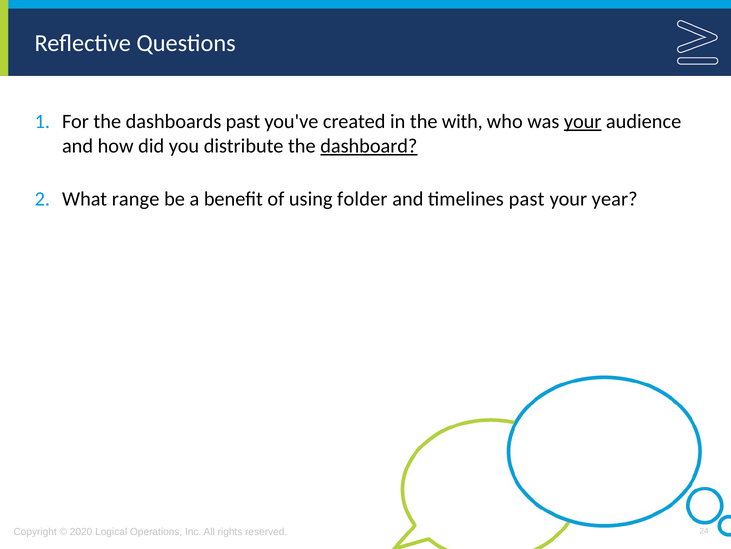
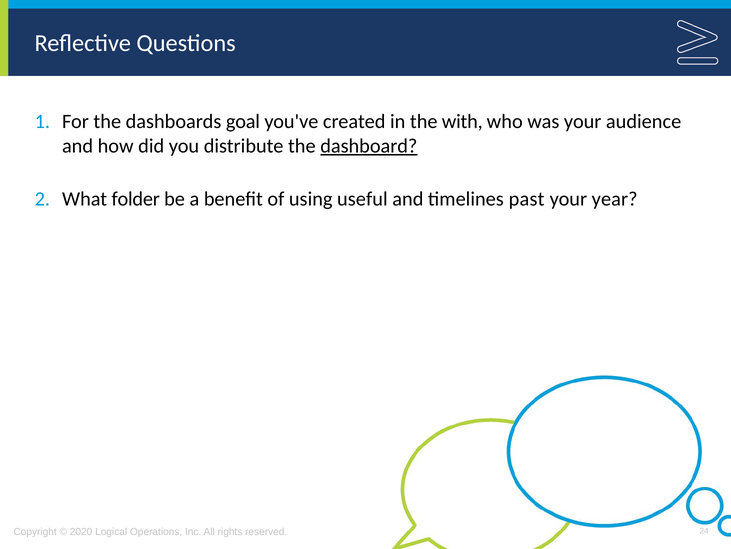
dashboards past: past -> goal (243, 121)
your underline: present -> none (583, 121)
range: range -> folder (136, 199)
folder: folder -> useful (362, 199)
